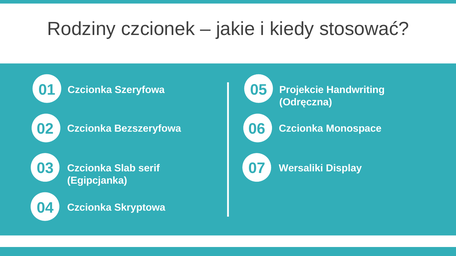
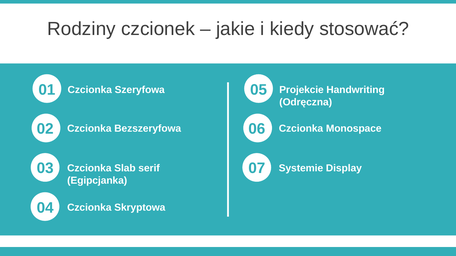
Wersaliki: Wersaliki -> Systemie (301, 169)
